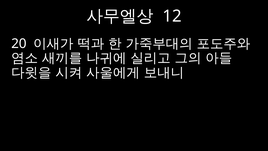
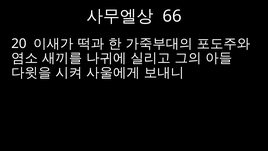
12: 12 -> 66 (172, 16)
